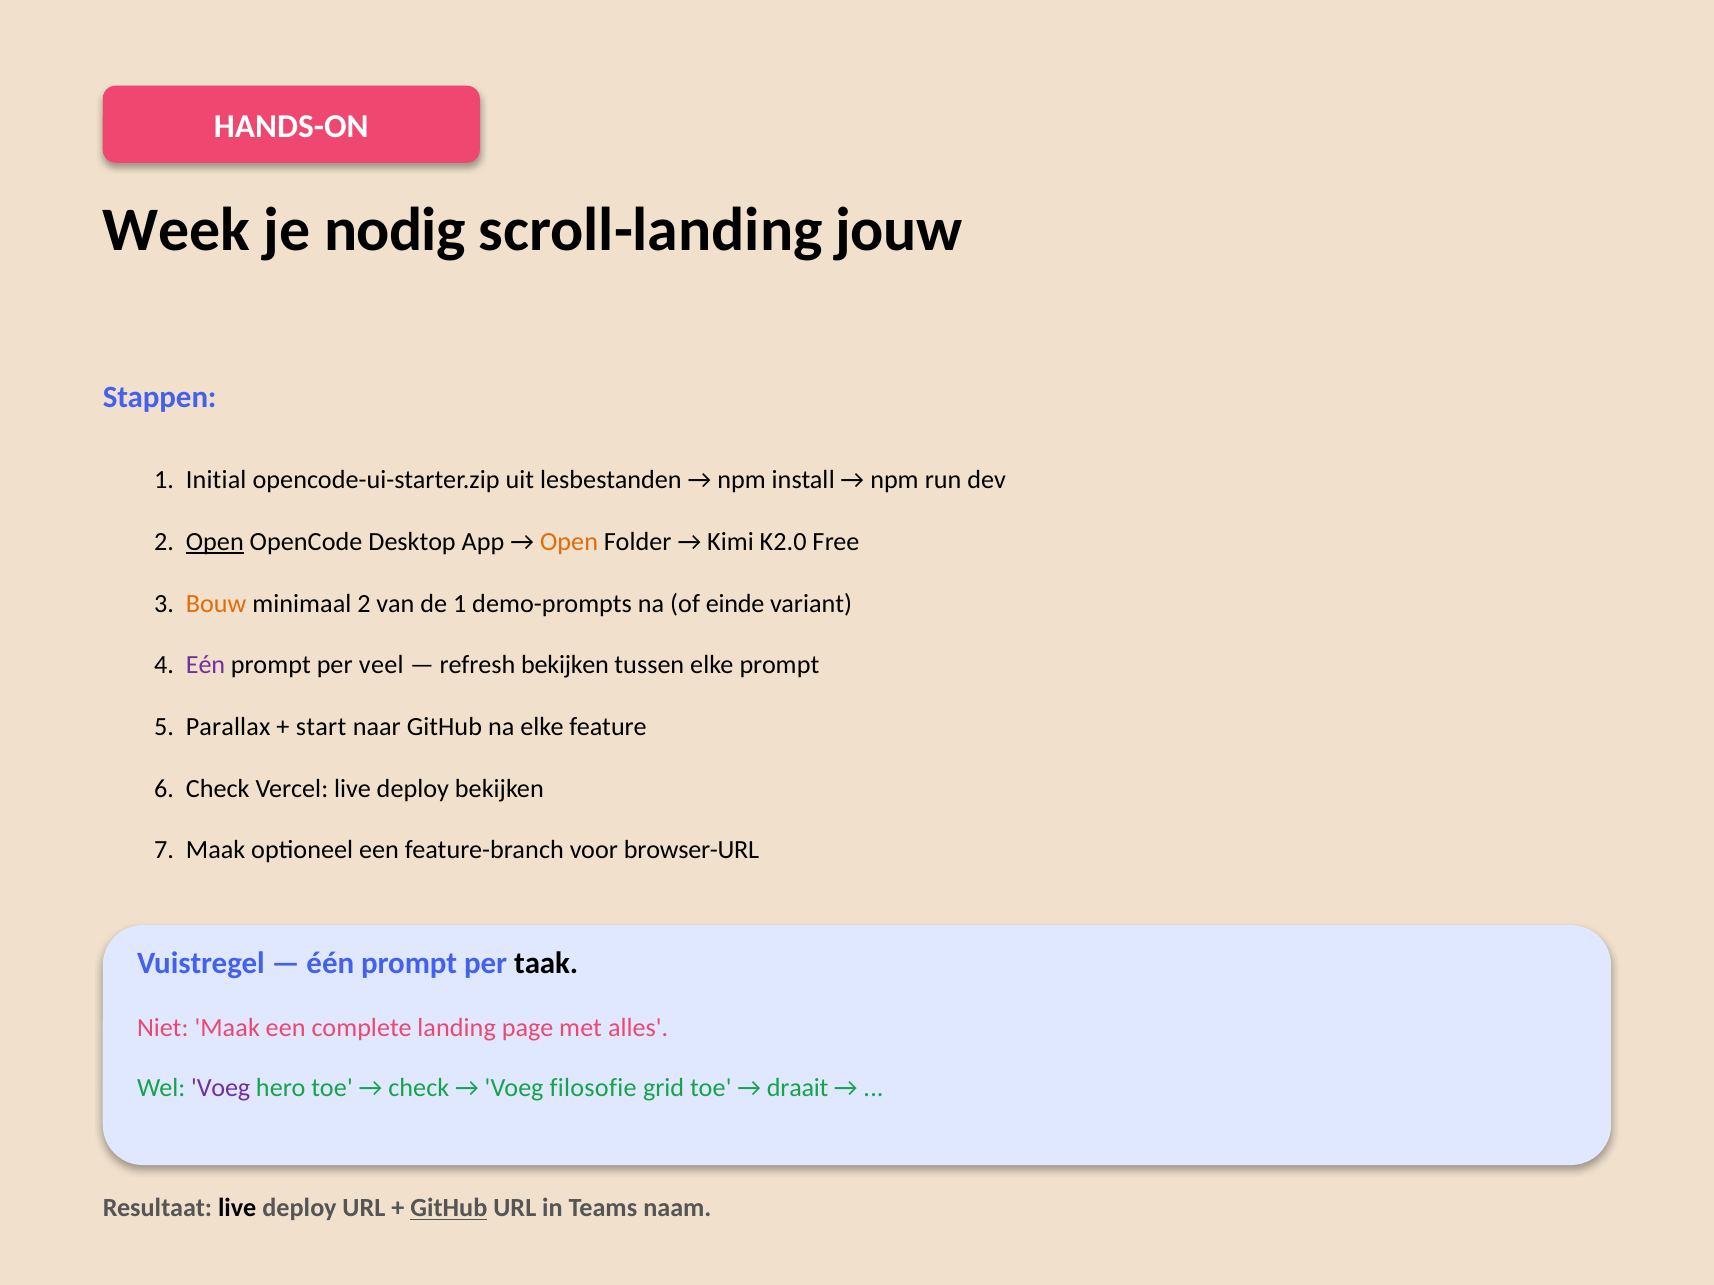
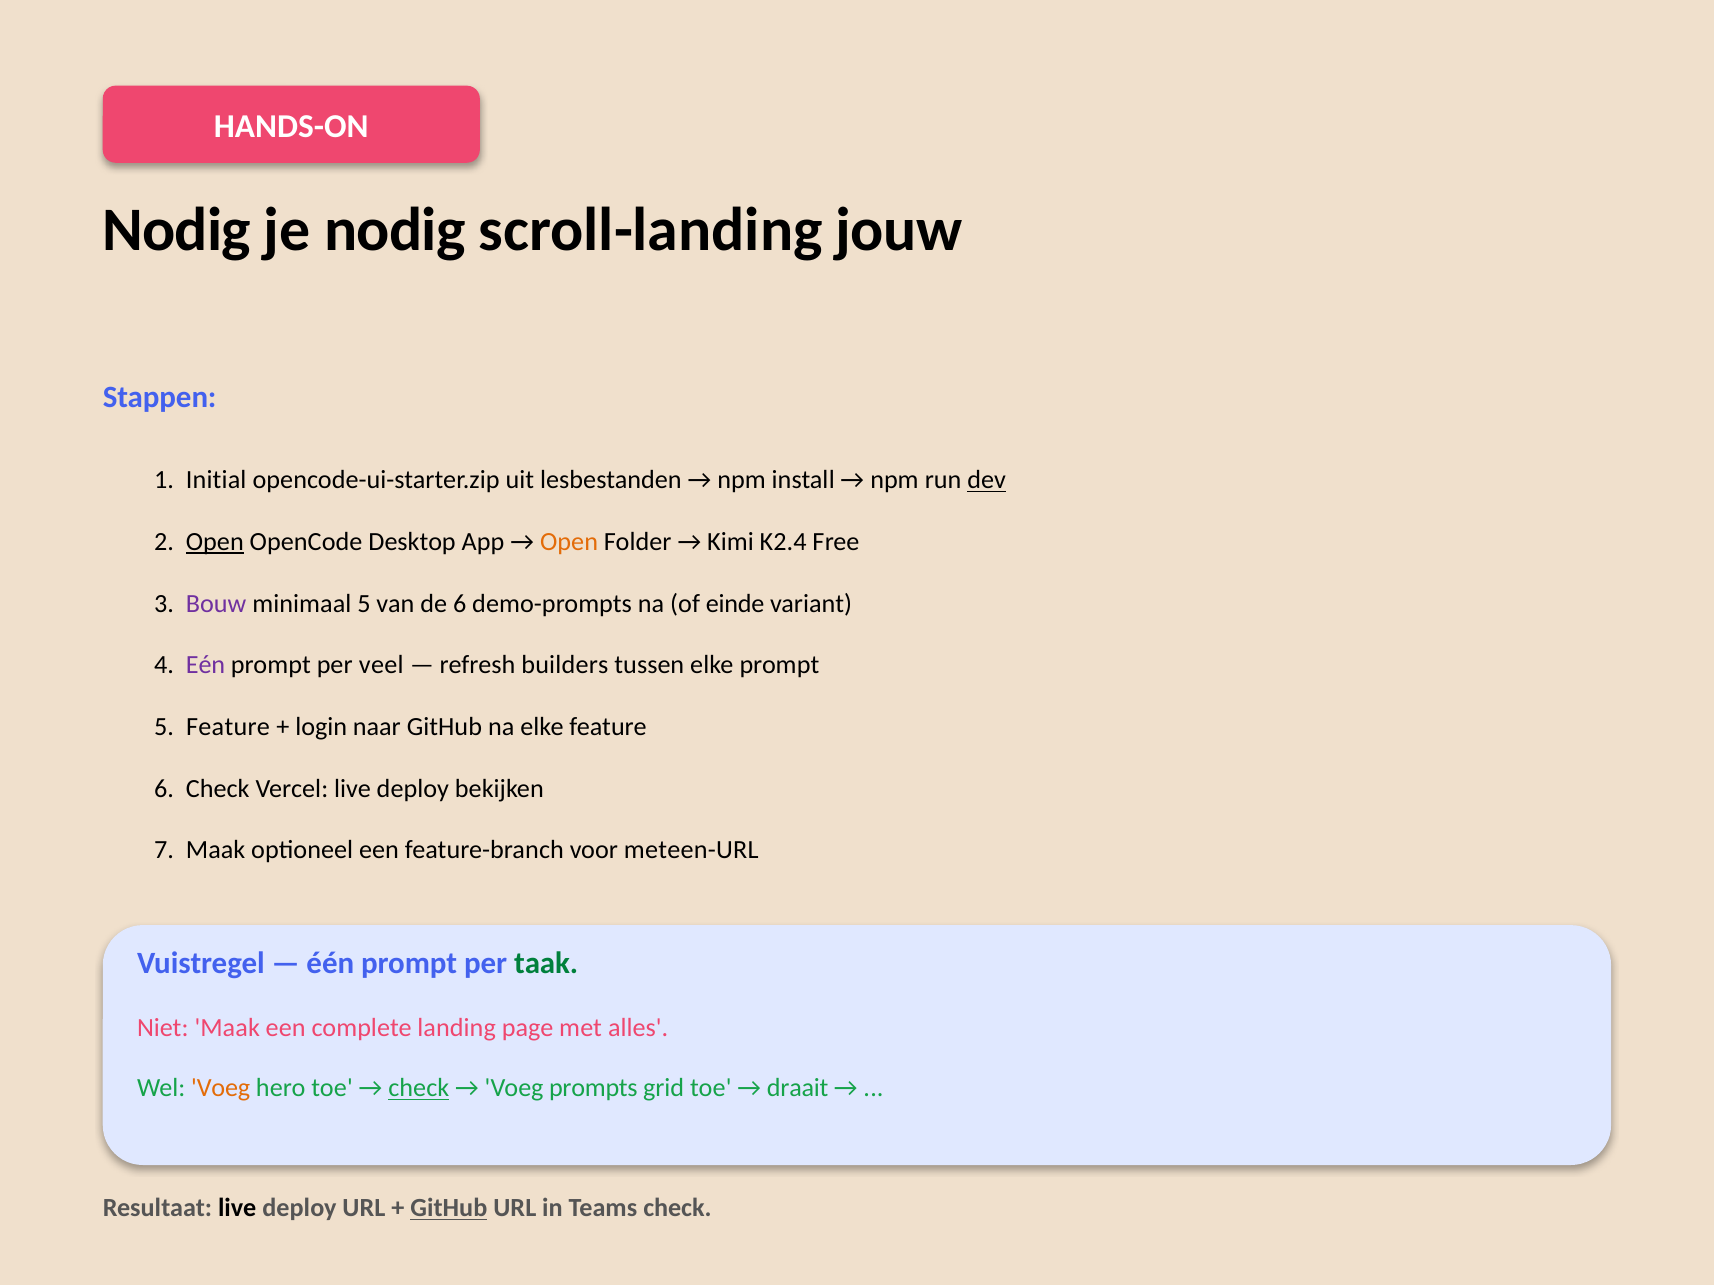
Week: Week -> Nodig (177, 230)
dev underline: none -> present (987, 480)
K2.0: K2.0 -> K2.4 (783, 542)
Bouw colour: orange -> purple (216, 604)
minimaal 2: 2 -> 5 (364, 604)
de 1: 1 -> 6 (460, 604)
refresh bekijken: bekijken -> builders (565, 665)
5 Parallax: Parallax -> Feature (228, 727)
start: start -> login (321, 727)
browser-URL: browser-URL -> meteen-URL (691, 850)
taak colour: black -> green (546, 963)
Voeg colour: purple -> orange (221, 1089)
check underline: none -> present (419, 1089)
filosofie: filosofie -> prompts (593, 1089)
Teams naam: naam -> check (677, 1209)
